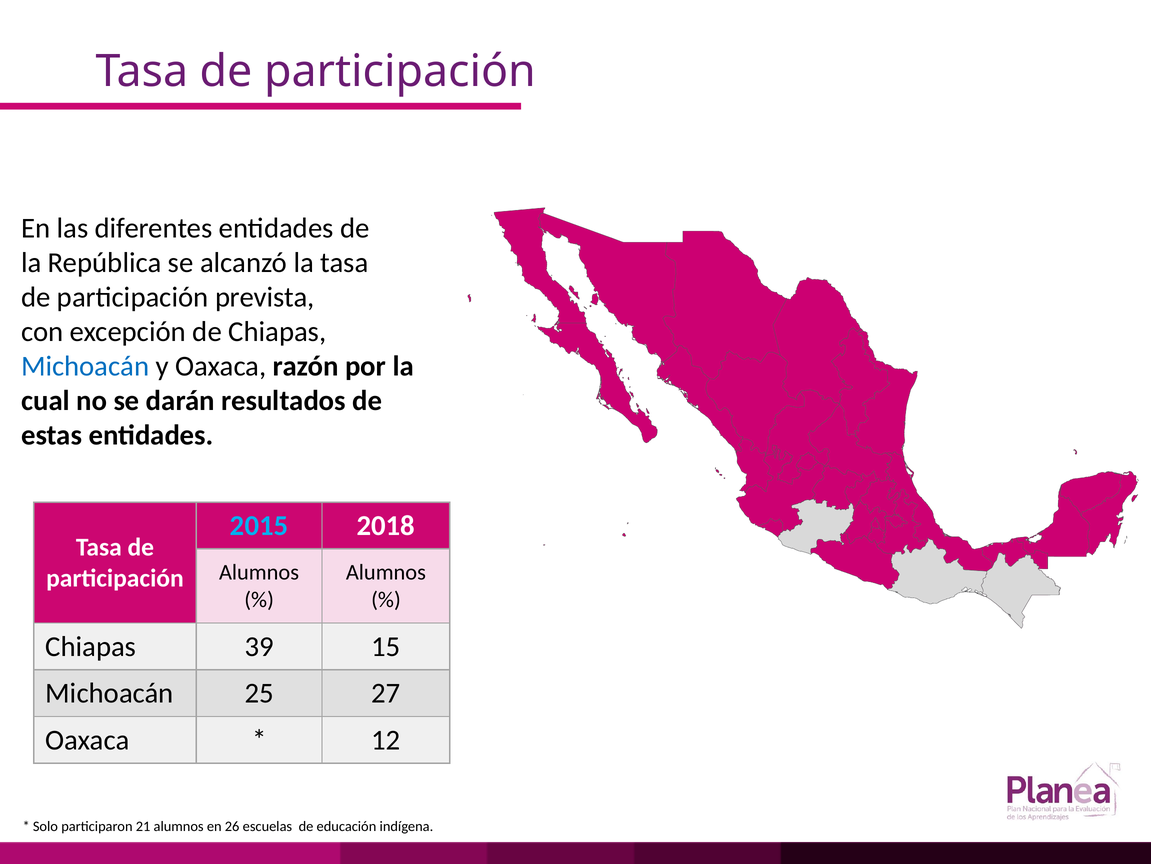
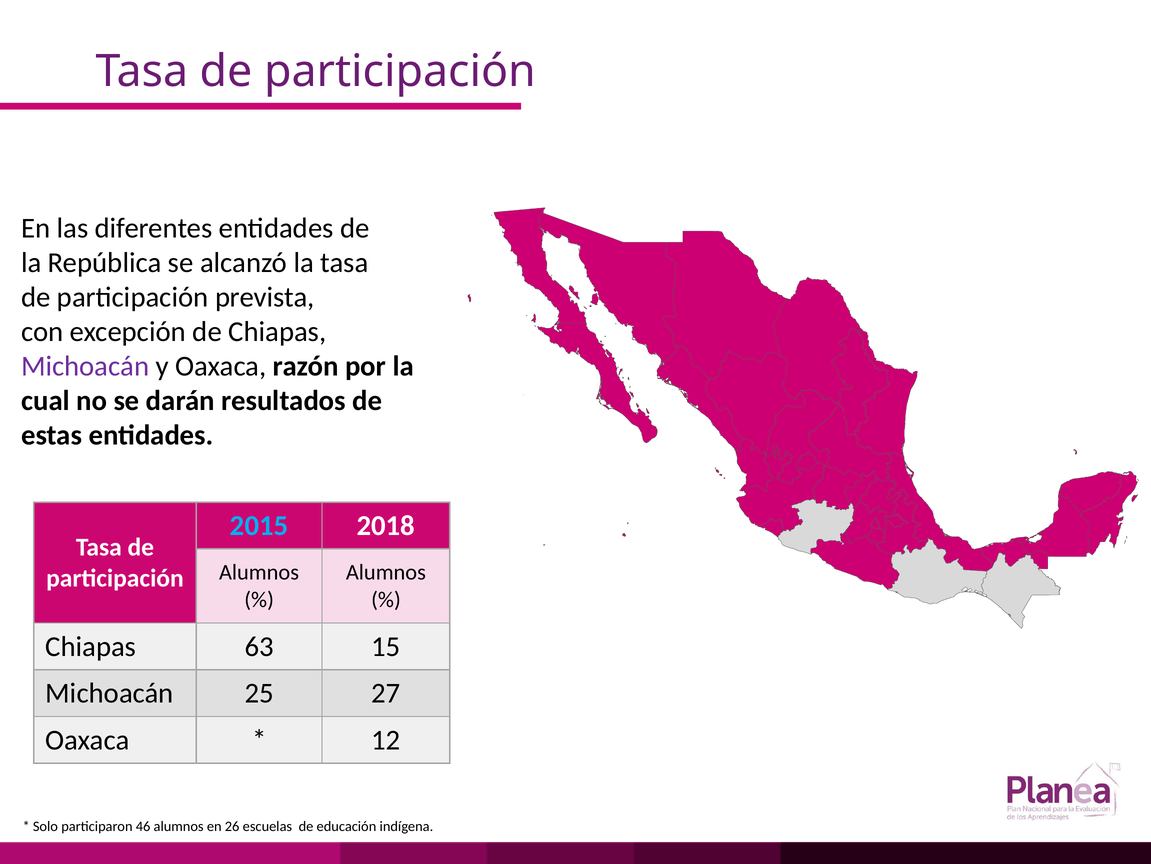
Michoacán colour: blue -> purple (85, 366)
39: 39 -> 63 (259, 646)
21: 21 -> 46 (143, 826)
